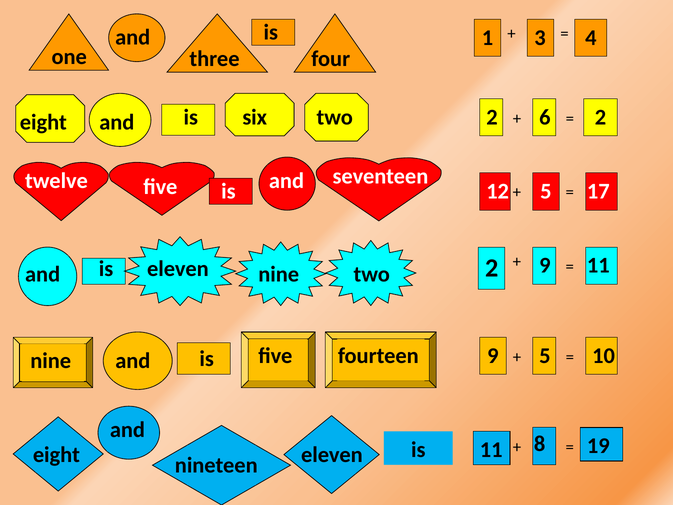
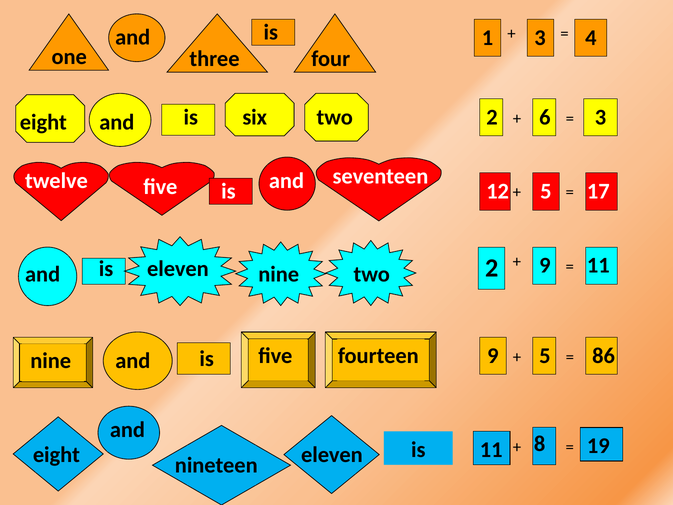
2: 2 -> 3 (600, 117)
10: 10 -> 86 (604, 356)
